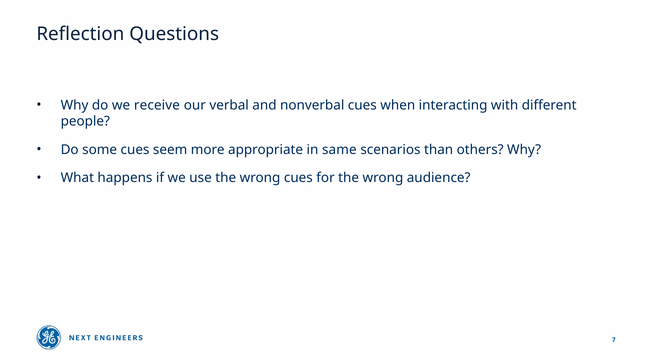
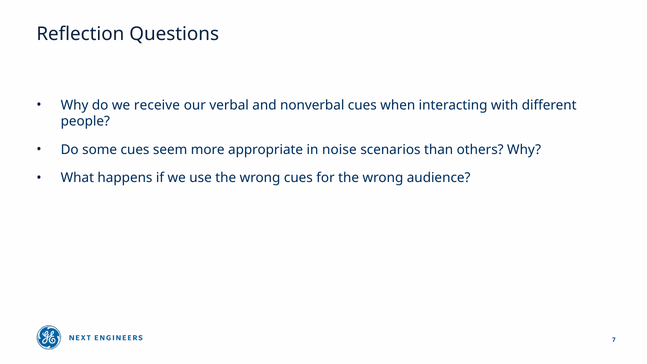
same: same -> noise (339, 150)
